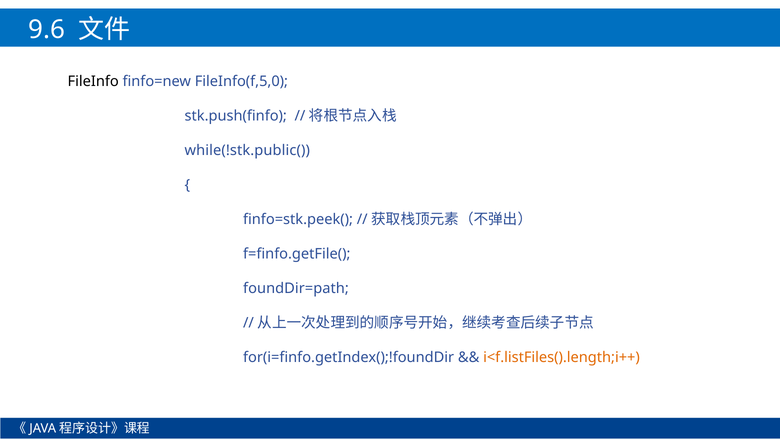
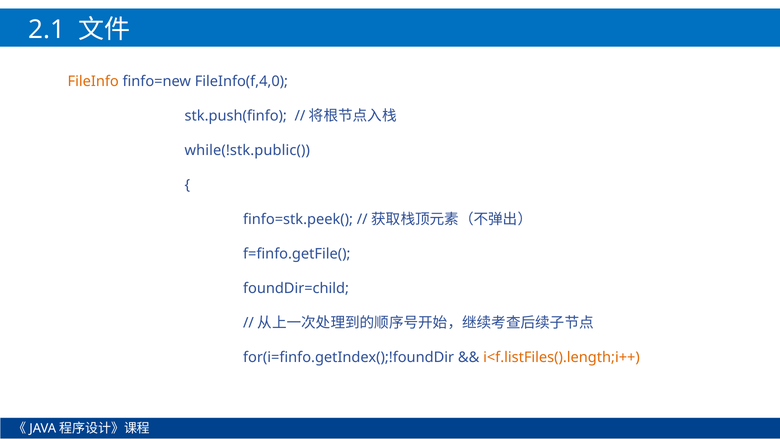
9.6: 9.6 -> 2.1 (47, 29)
FileInfo colour: black -> orange (93, 81)
FileInfo(f,5,0: FileInfo(f,5,0 -> FileInfo(f,4,0 (241, 81)
foundDir=path: foundDir=path -> foundDir=child (296, 288)
